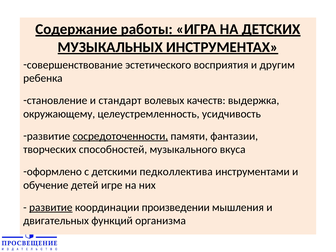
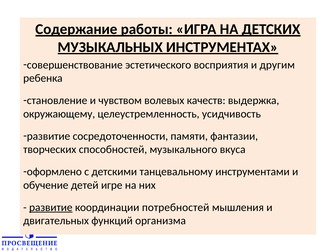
стандарт: стандарт -> чувством (120, 100)
сосредоточенности underline: present -> none (120, 136)
педколлектива: педколлектива -> танцевальному (176, 172)
произведении: произведении -> потребностей (176, 207)
